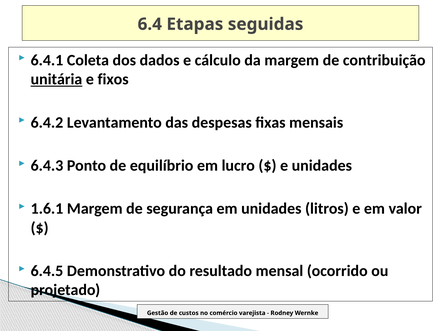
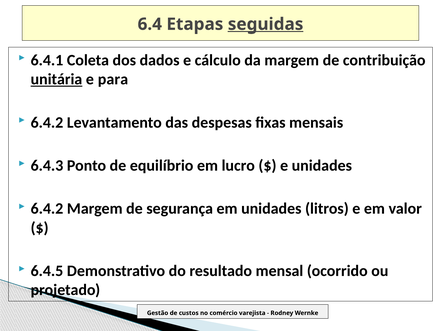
seguidas underline: none -> present (266, 24)
fixos: fixos -> para (113, 79)
1.6.1: 1.6.1 -> 6.4.2 (47, 209)
